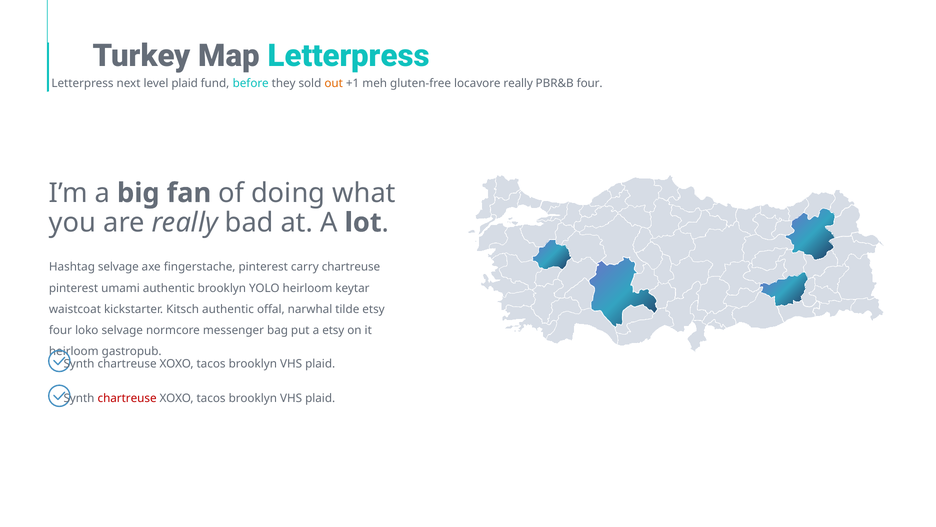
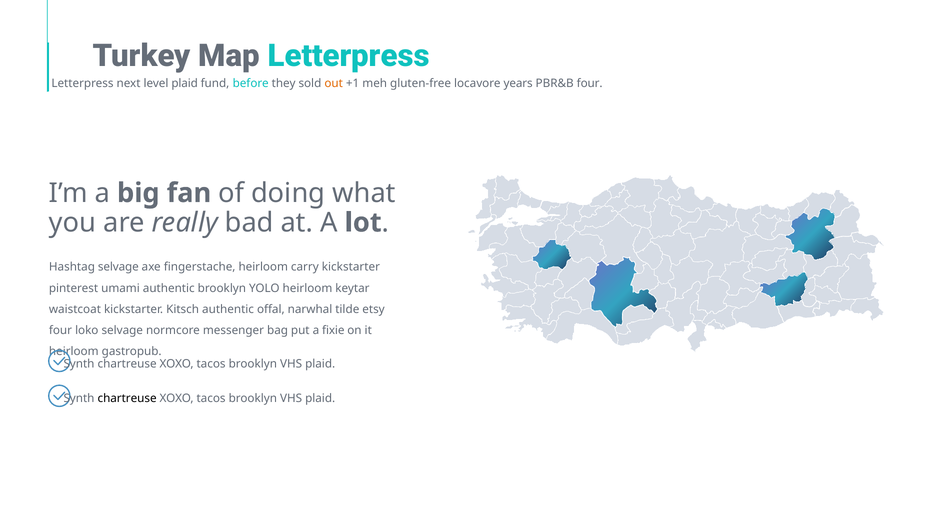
locavore really: really -> years (518, 83)
fingerstache pinterest: pinterest -> heirloom (263, 267)
carry chartreuse: chartreuse -> kickstarter (351, 267)
a etsy: etsy -> fixie (333, 330)
chartreuse colour: red -> black (127, 398)
